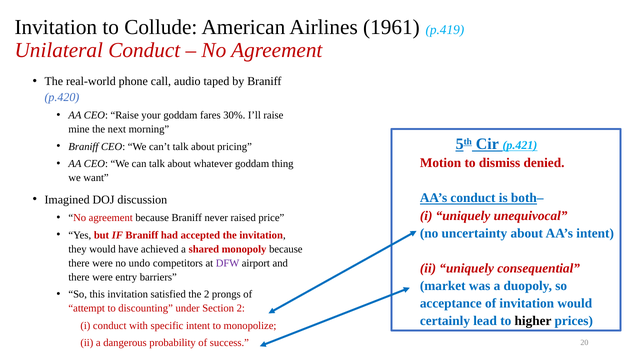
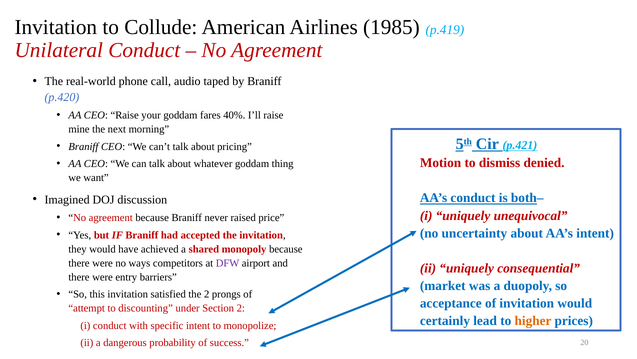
1961: 1961 -> 1985 (391, 27)
30%: 30% -> 40% (234, 115)
undo: undo -> ways (139, 262)
higher colour: black -> orange (533, 320)
